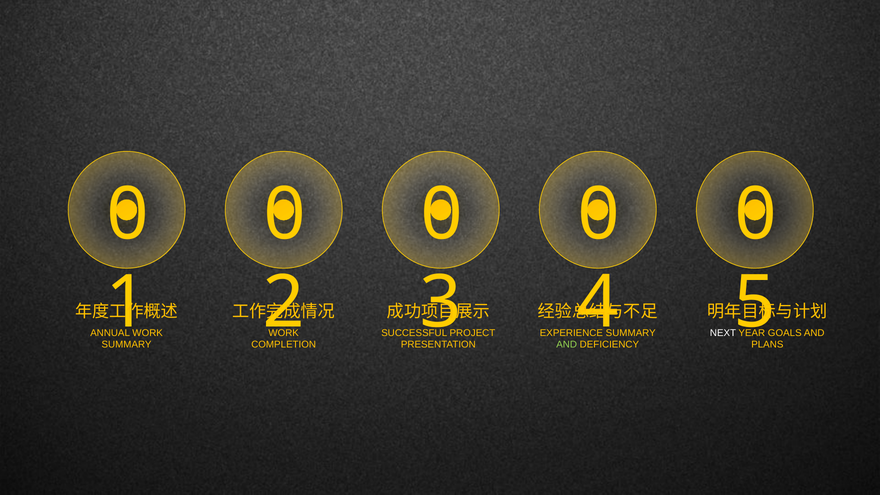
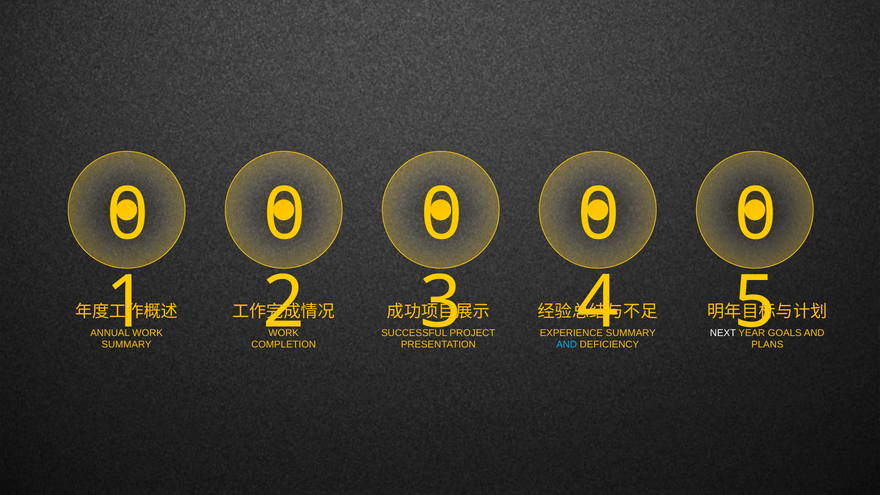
AND colour: light green -> light blue (567, 345)
